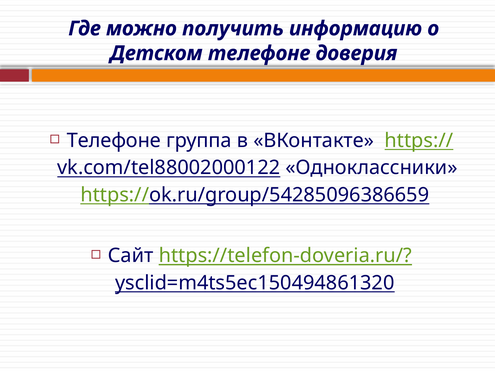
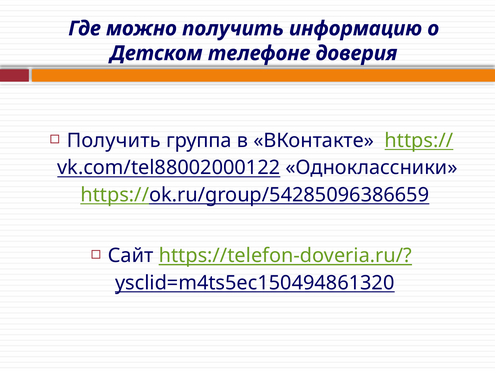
Телефоне: Телефоне -> Получить (114, 141)
